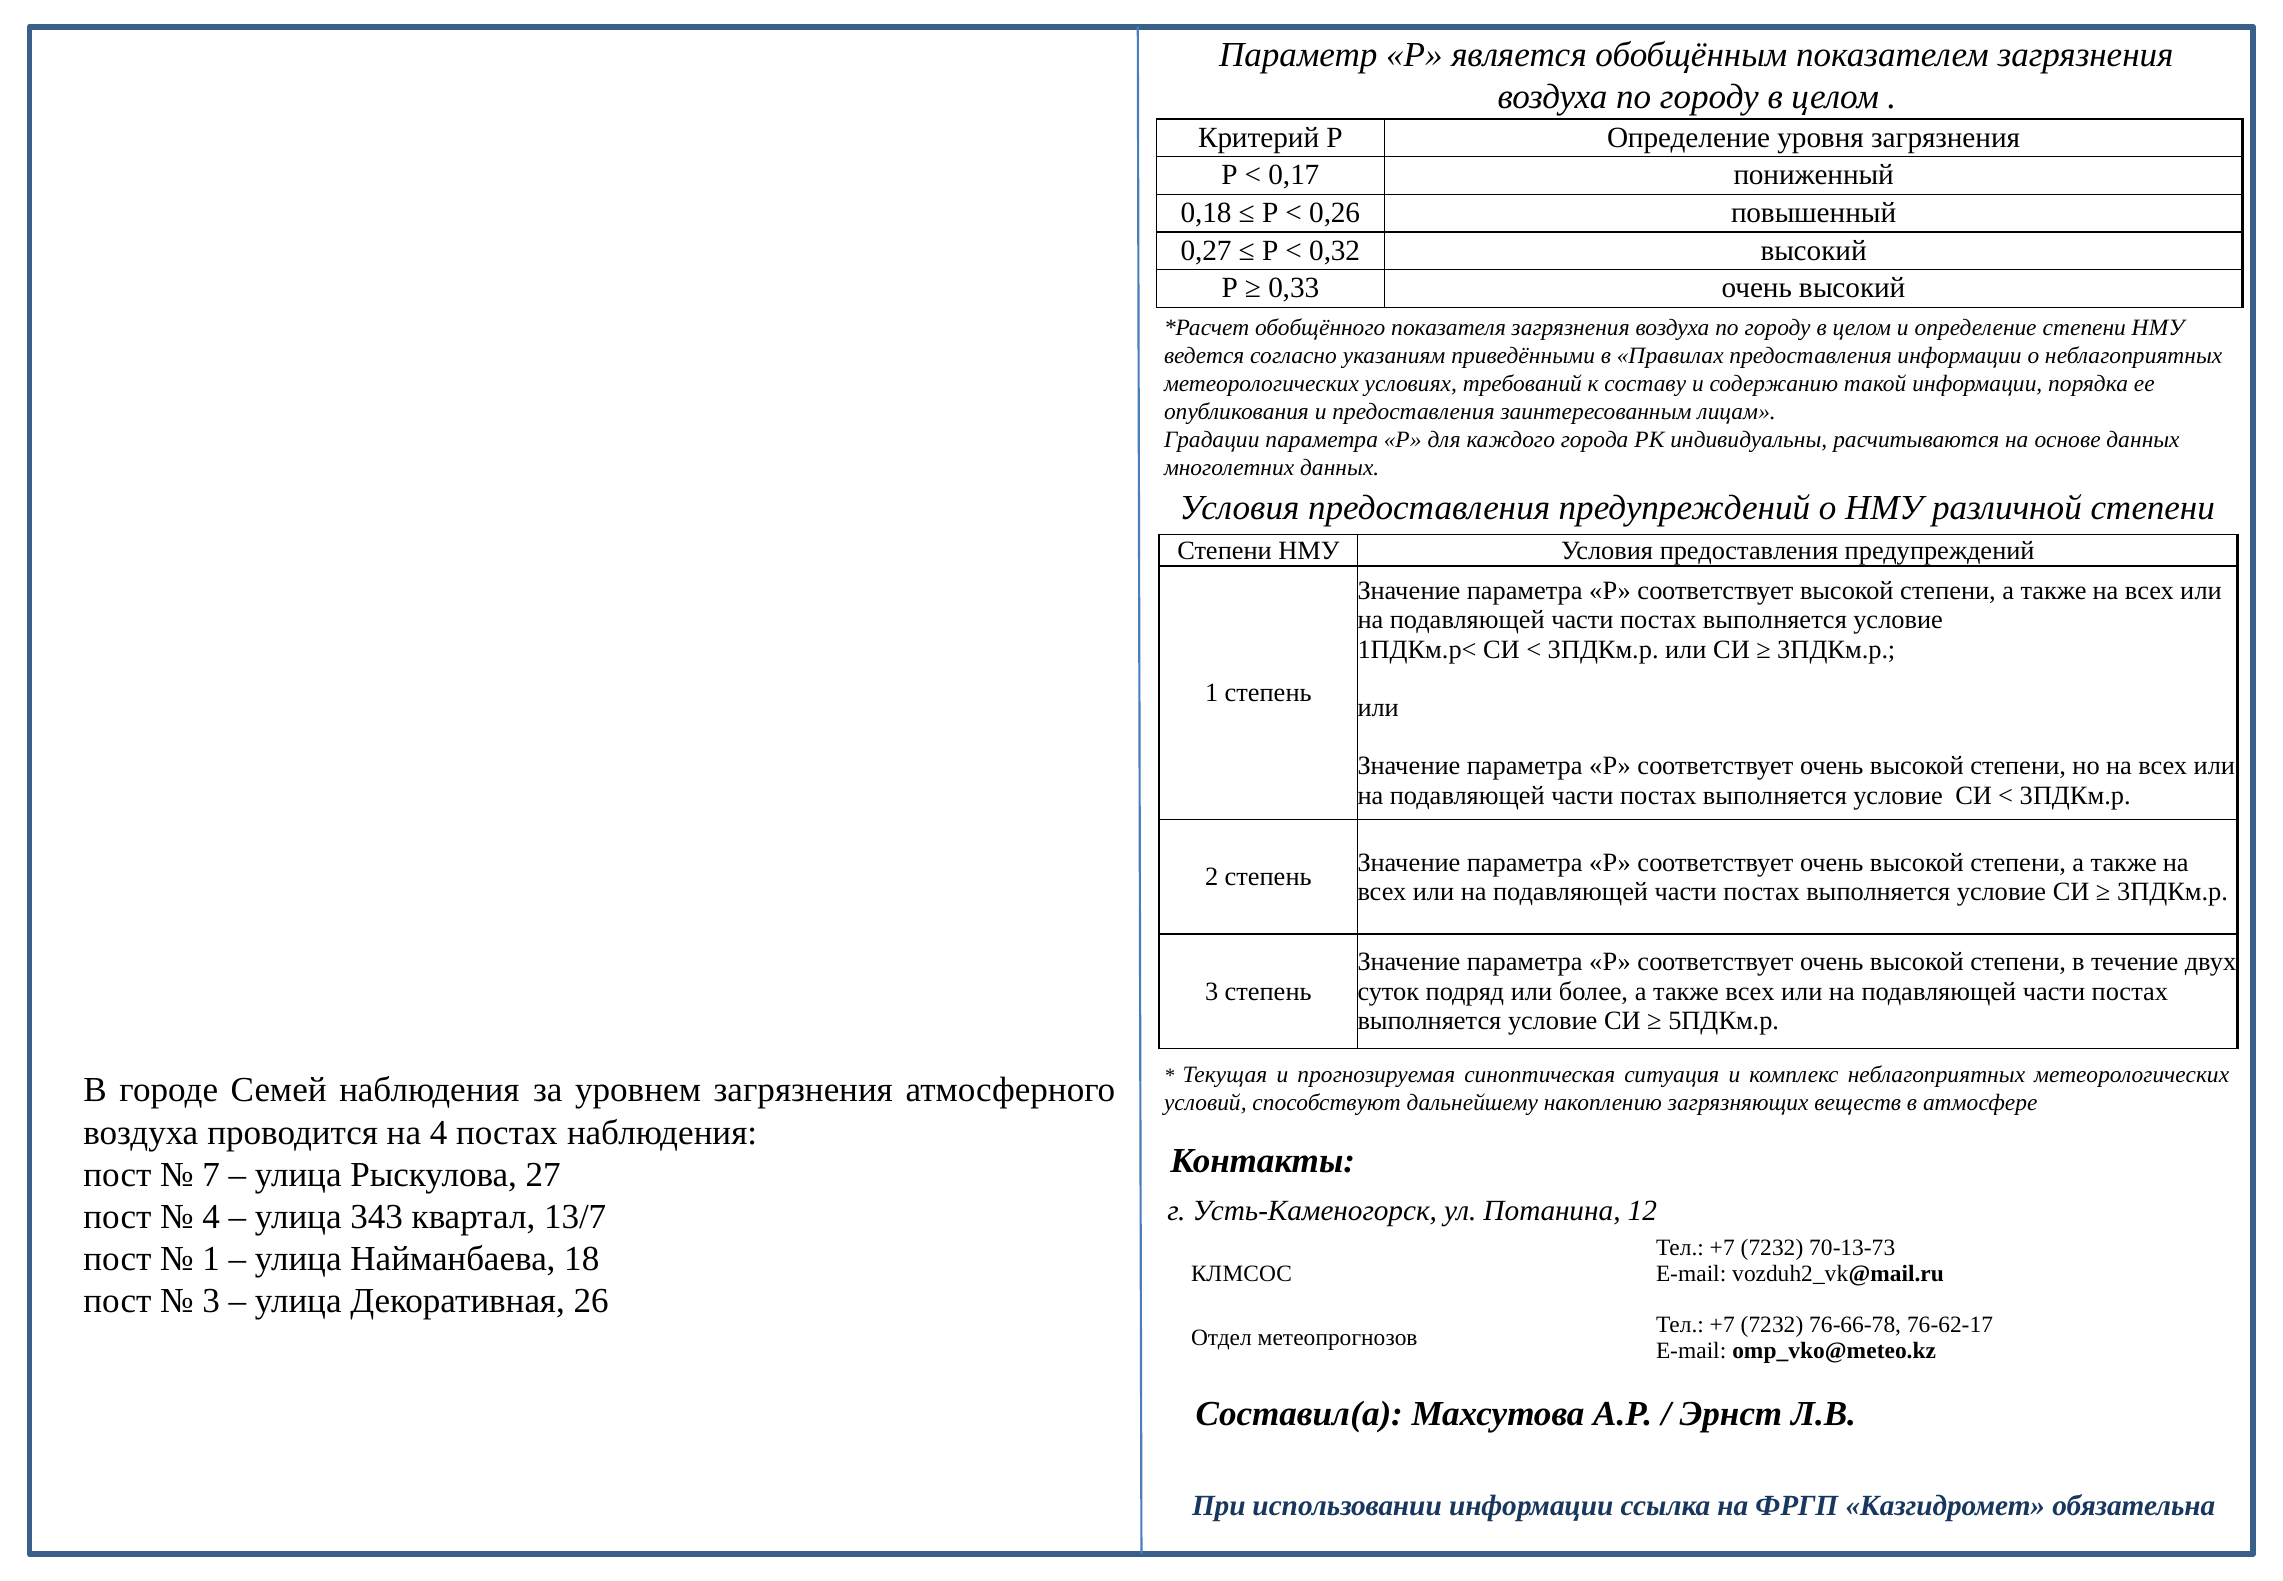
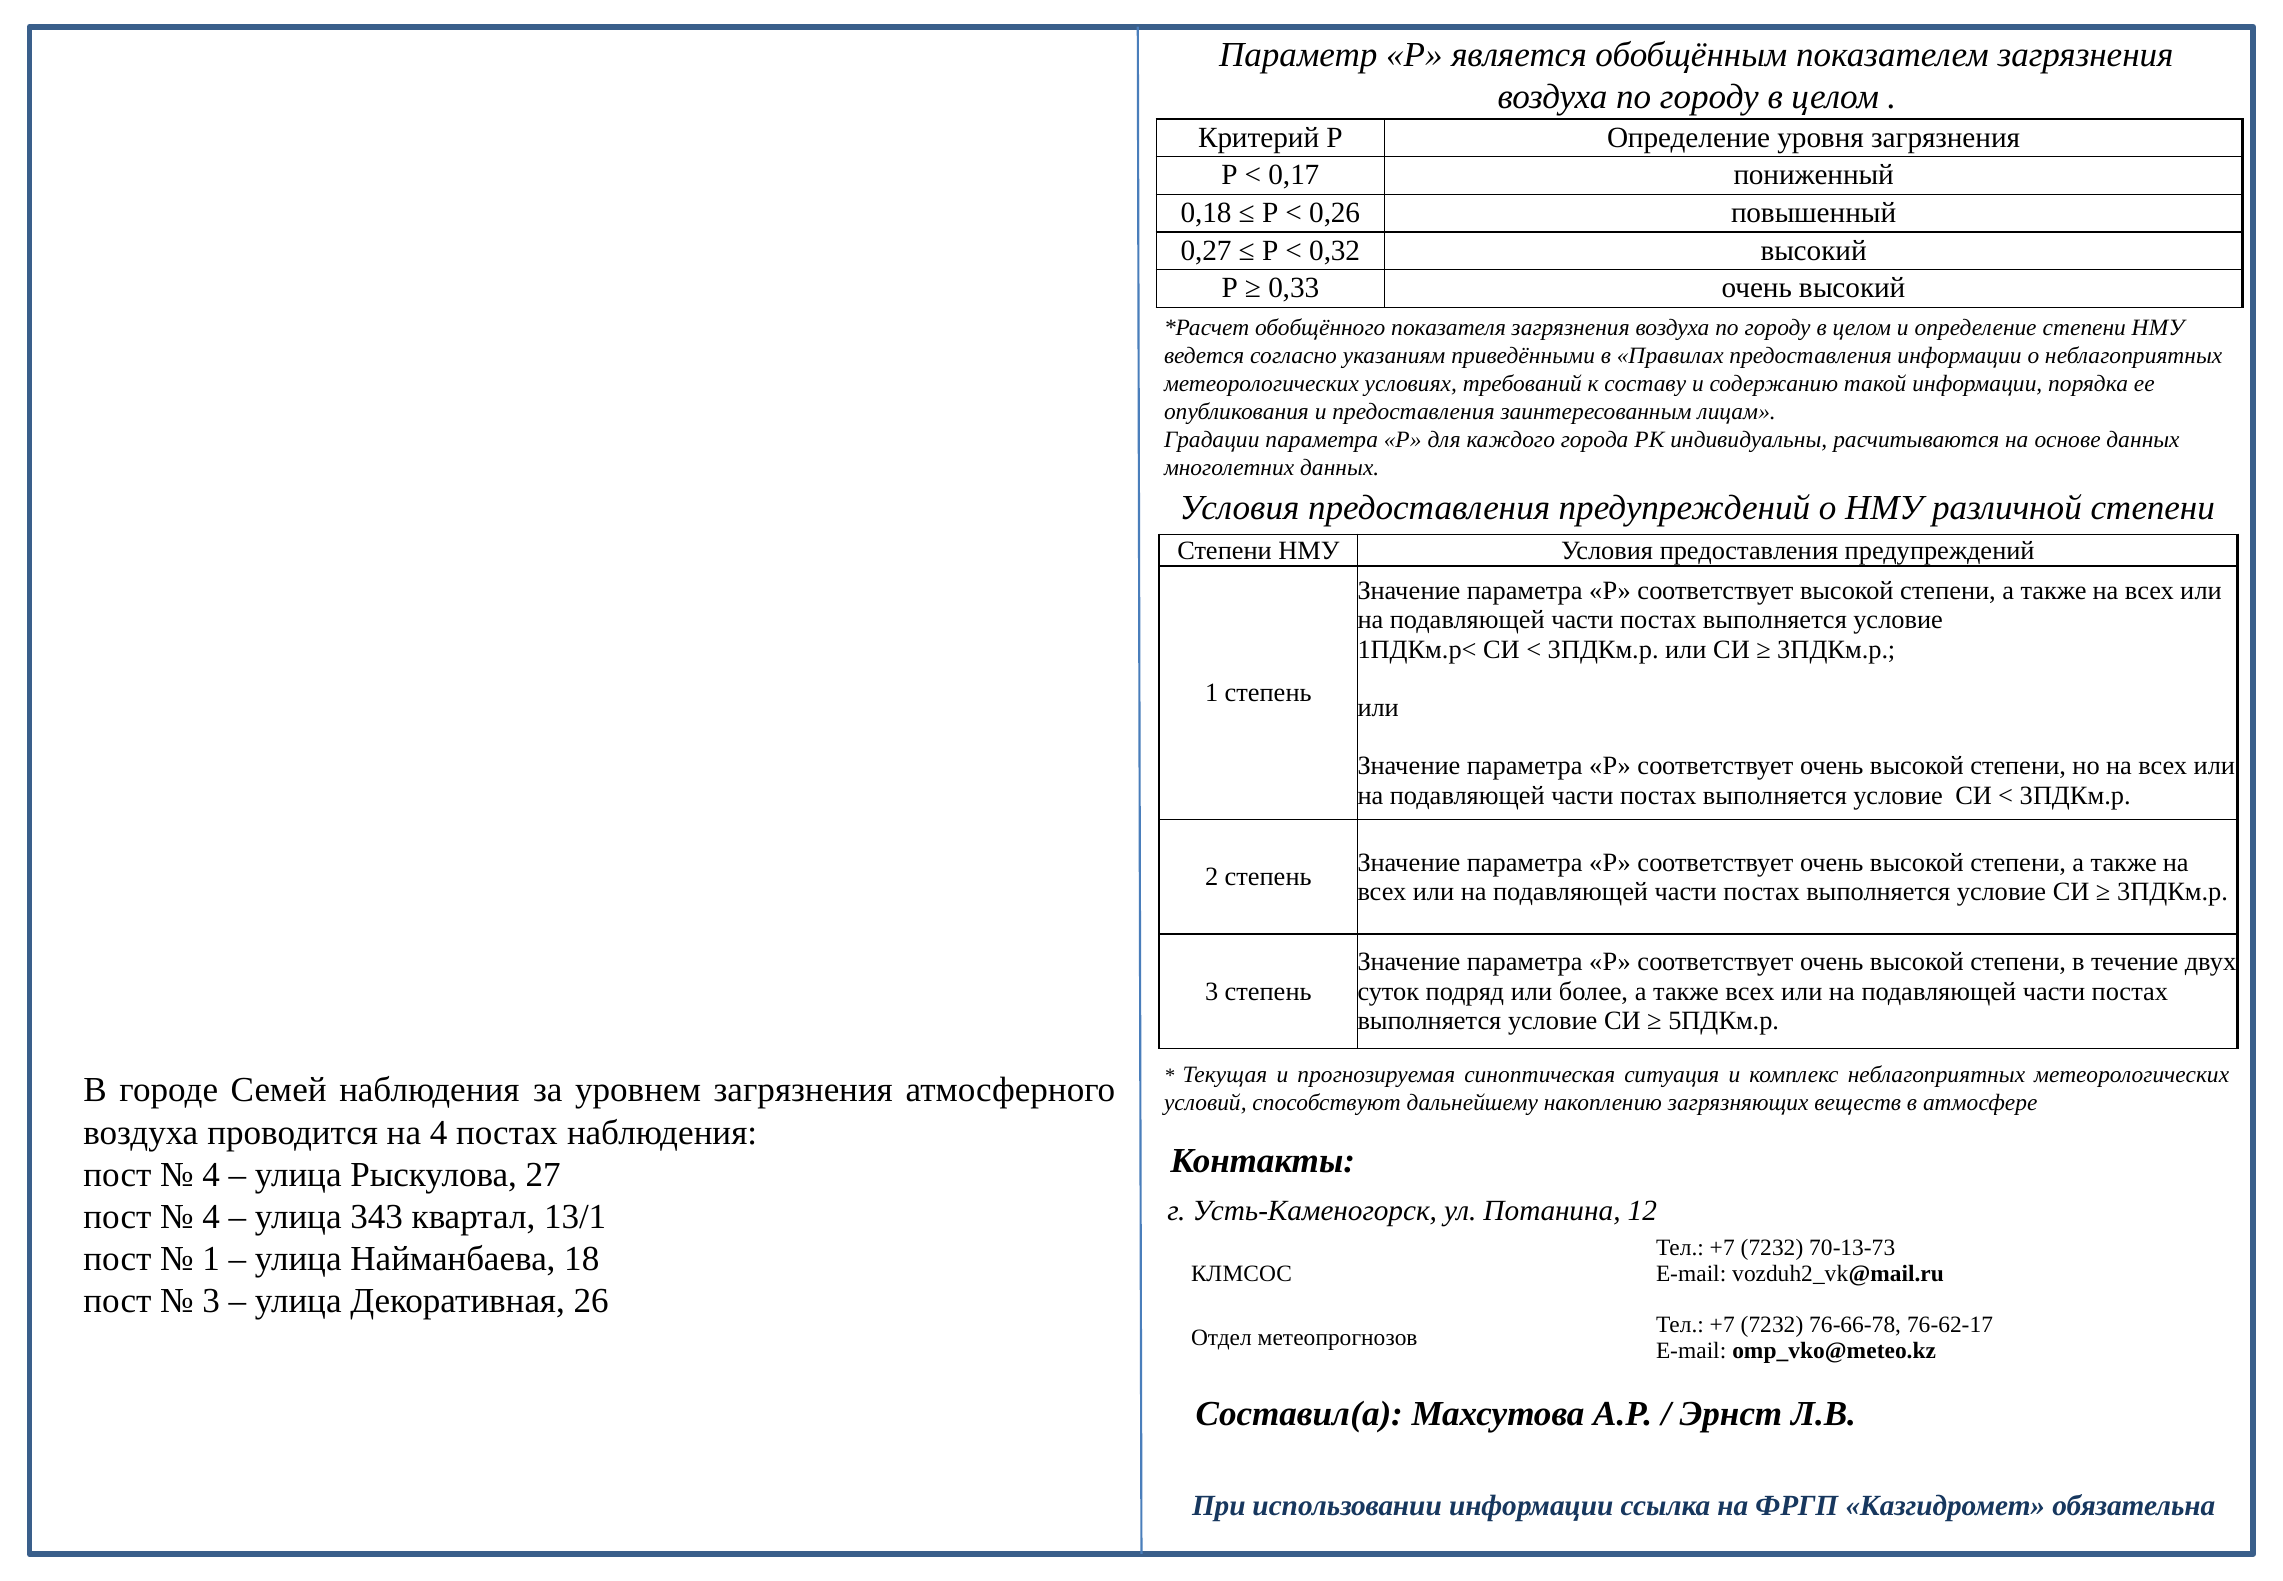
7: 7 -> 4 (211, 1174)
13/7: 13/7 -> 13/1 (575, 1216)
